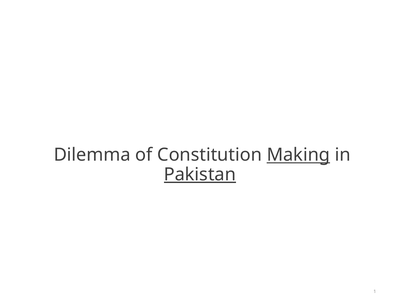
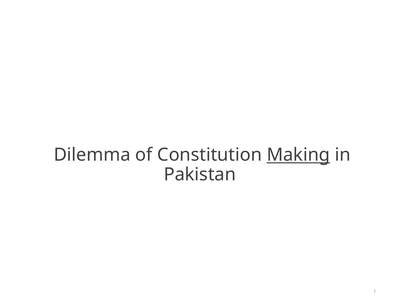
Pakistan underline: present -> none (200, 175)
